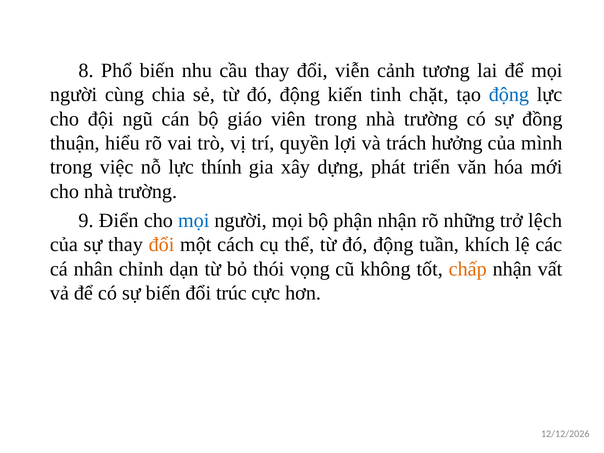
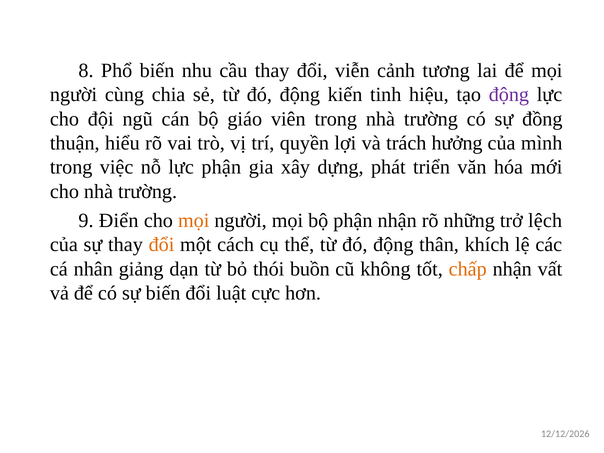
chặt: chặt -> hiệu (429, 95)
động colour: blue -> purple (509, 95)
lực thính: thính -> phận (221, 167)
mọi colour: blue -> orange (194, 221)
tuần: tuần -> thân (439, 245)
chỉnh: chỉnh -> giảng (141, 269)
vọng: vọng -> buồn (310, 269)
trúc: trúc -> luật (231, 293)
